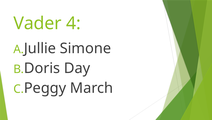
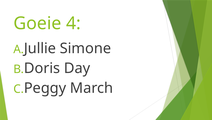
Vader: Vader -> Goeie (37, 23)
